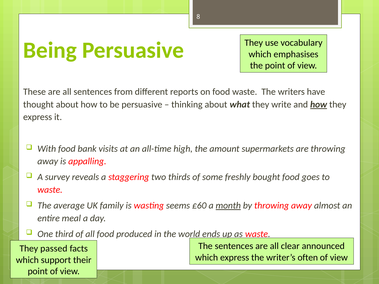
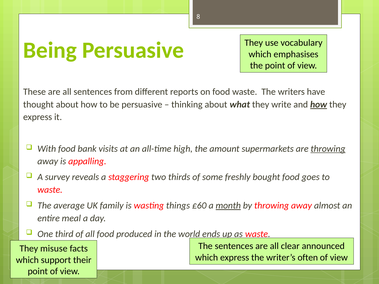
throwing underline: none -> present (328, 149)
seems: seems -> things (178, 206)
passed: passed -> misuse (54, 249)
